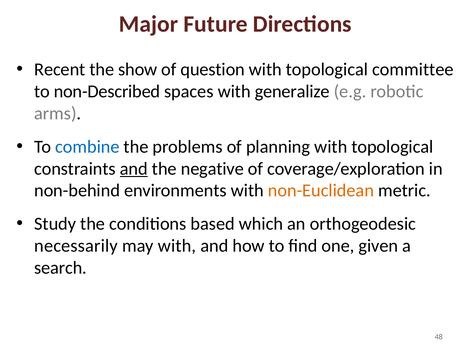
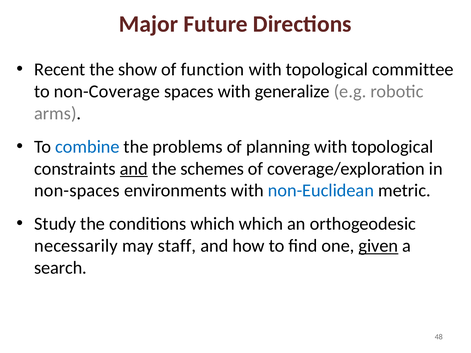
question: question -> function (213, 70)
non-Described: non-Described -> non-Coverage (107, 91)
negative: negative -> schemes (212, 169)
non-behind: non-behind -> non-spaces (77, 191)
non-Euclidean colour: orange -> blue (321, 191)
conditions based: based -> which (213, 224)
may with: with -> staff (177, 246)
given underline: none -> present (378, 246)
